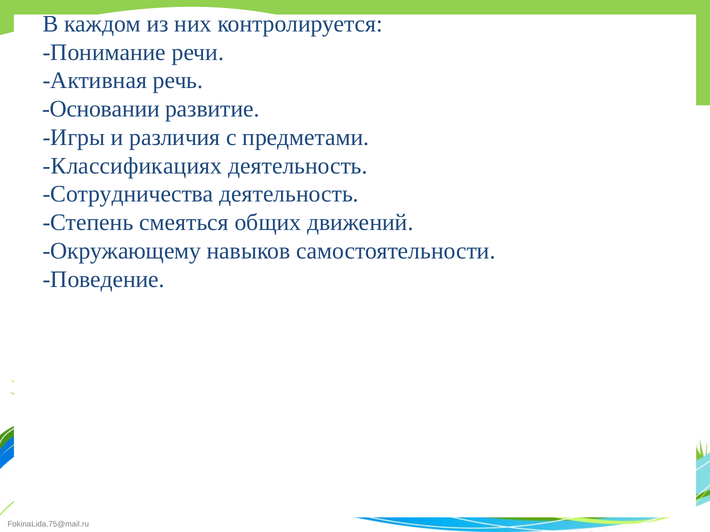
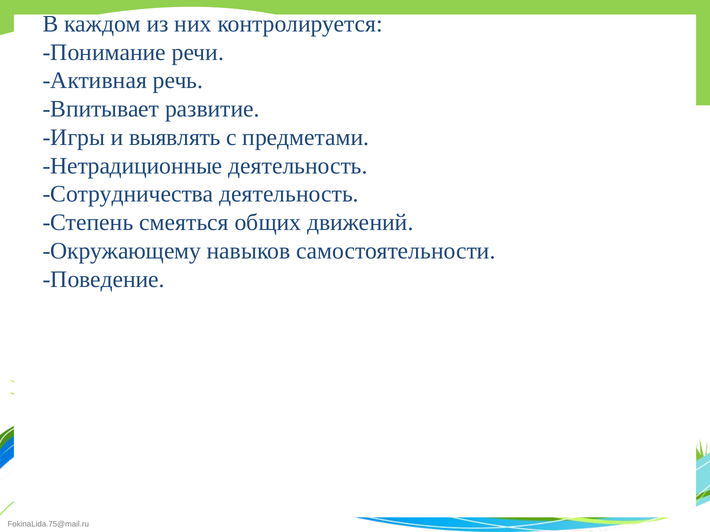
Основании: Основании -> Впитывает (101, 109)
различия: различия -> выявлять (175, 138)
Классификациях: Классификациях -> Нетрадиционные (133, 166)
